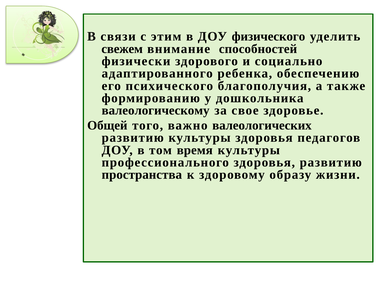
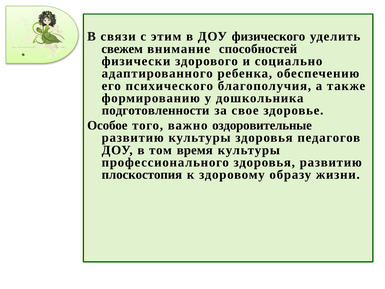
валеологическому: валеологическому -> подготовленности (156, 110)
Общей: Общей -> Особое (107, 125)
валеологических: валеологических -> оздоровительные (262, 125)
пространства: пространства -> плоскостопия (142, 175)
